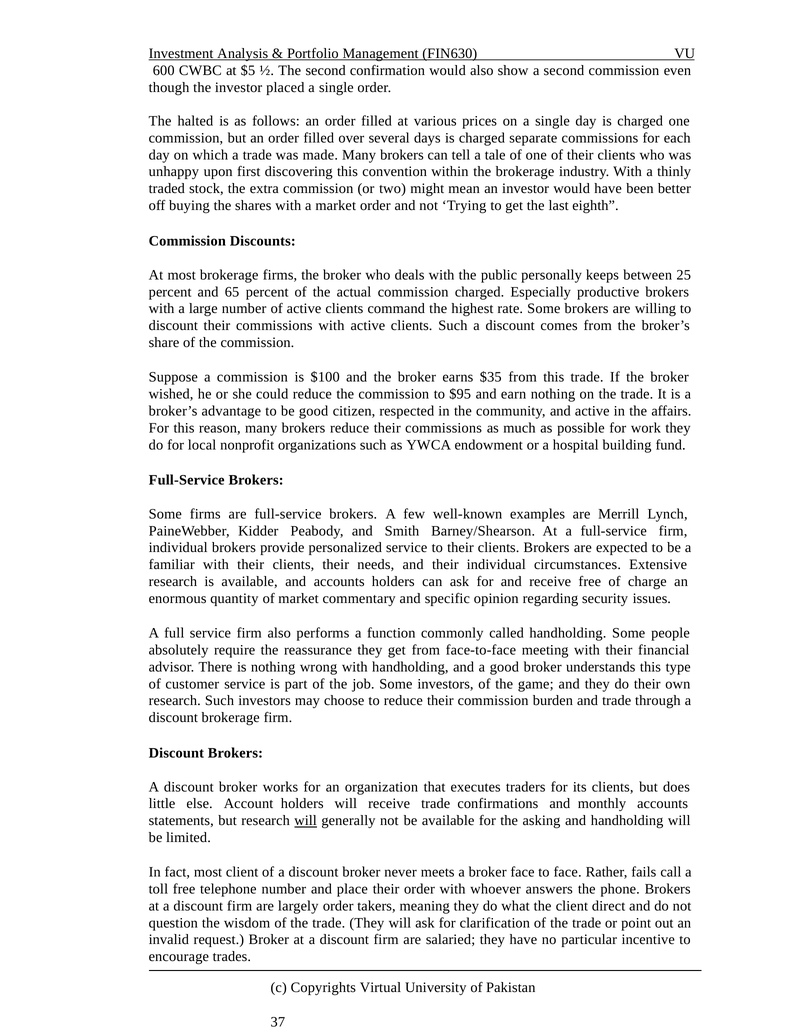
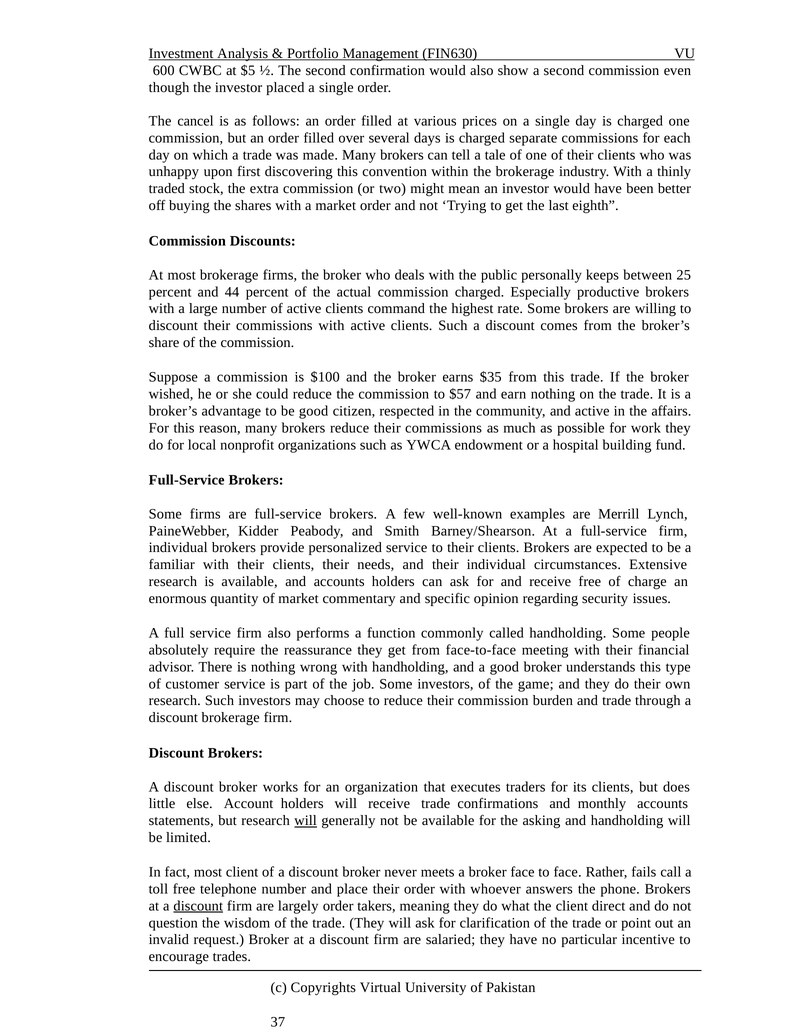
halted: halted -> cancel (195, 121)
65: 65 -> 44 (232, 292)
$95: $95 -> $57 (460, 394)
discount underline: none -> present (198, 906)
